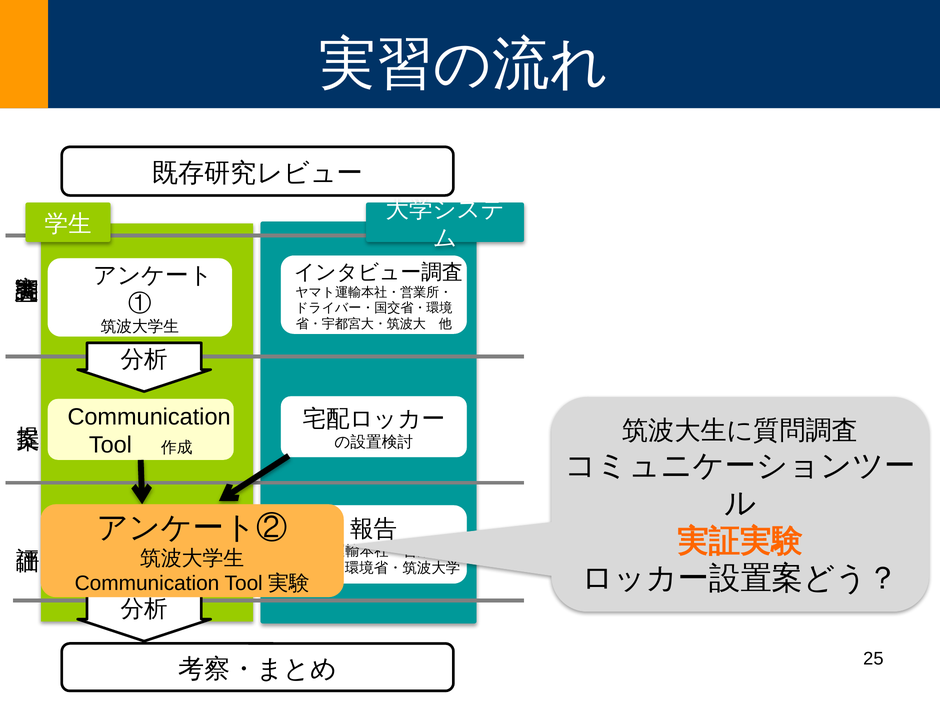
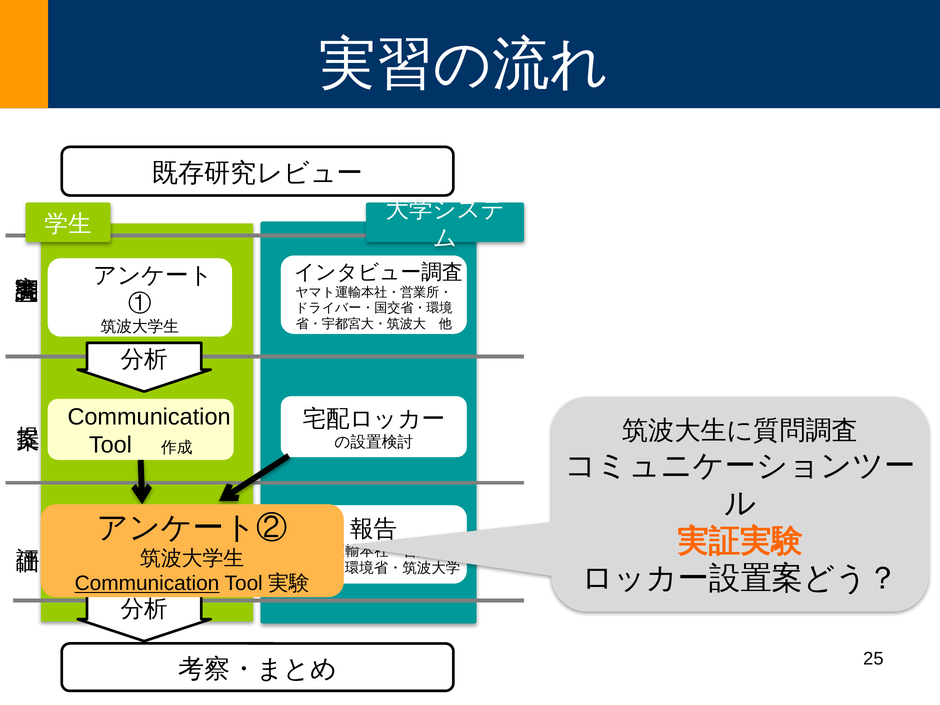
Communication underline: none -> present (147, 583)
